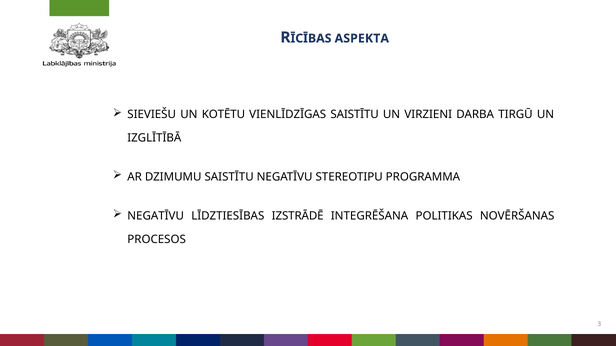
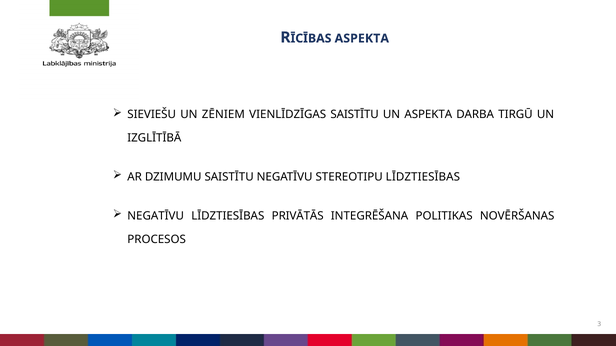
KOTĒTU: KOTĒTU -> ZĒNIEM (223, 115)
UN VIRZIENI: VIRZIENI -> ASPEKTA (428, 115)
STEREOTIPU PROGRAMMA: PROGRAMMA -> LĪDZTIESĪBAS (423, 177)
IZSTRĀDĒ: IZSTRĀDĒ -> PRIVĀTĀS (298, 216)
